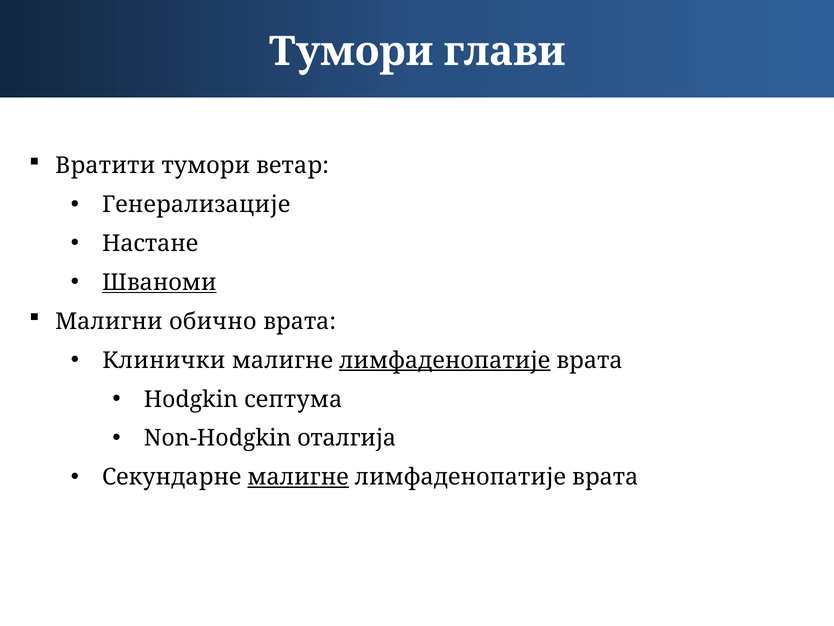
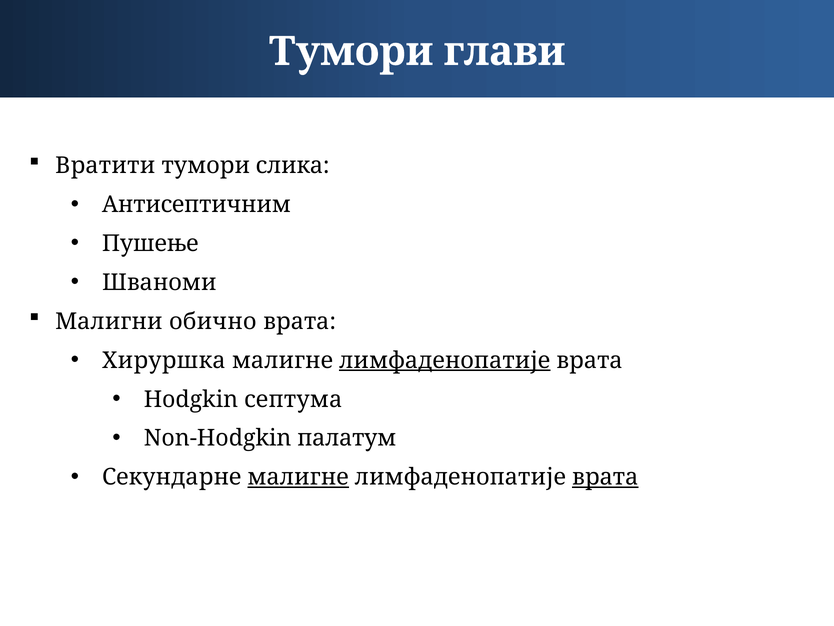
ветар: ветар -> слика (293, 166)
Генерализације: Генерализације -> Антисептичним (196, 204)
Настане: Настане -> Пушење (150, 243)
Шваноми underline: present -> none (159, 282)
Клинички: Клинички -> Хируршка (164, 360)
оталгија: оталгија -> палатум (347, 438)
врата underline: none -> present (605, 477)
